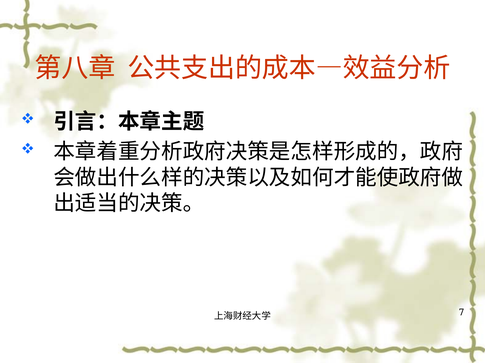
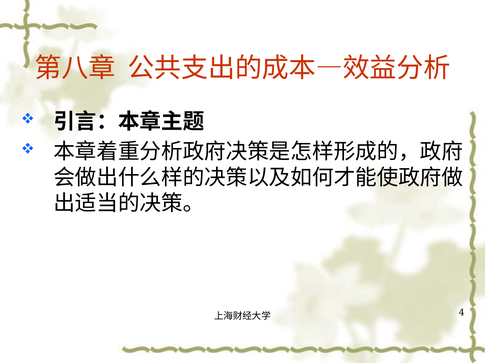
7: 7 -> 4 (462, 313)
